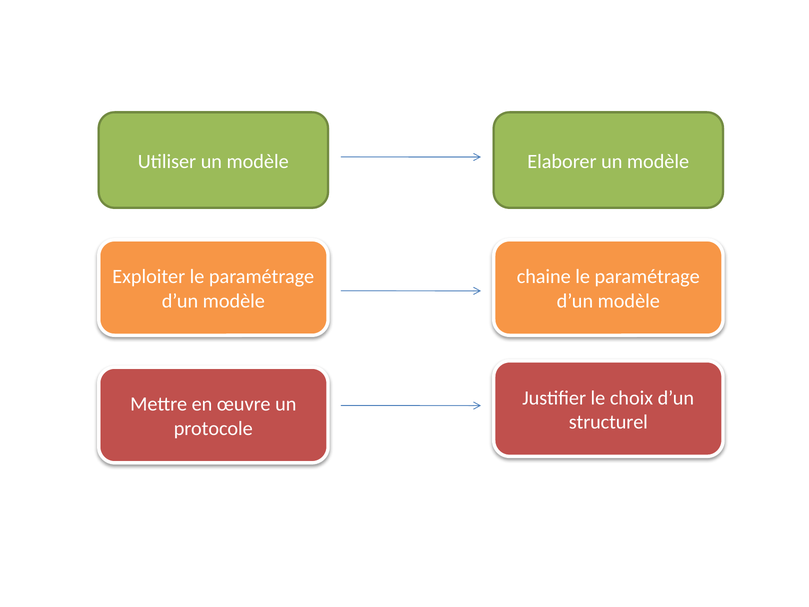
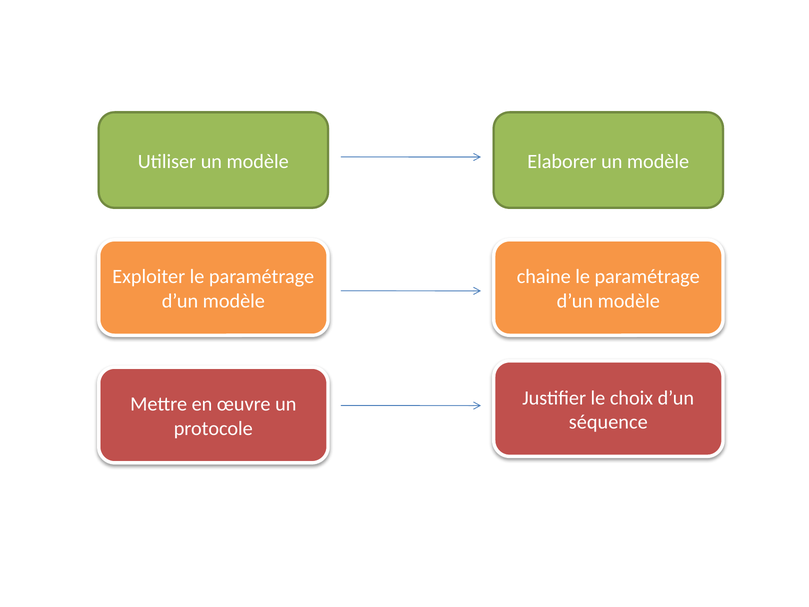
structurel: structurel -> séquence (608, 422)
